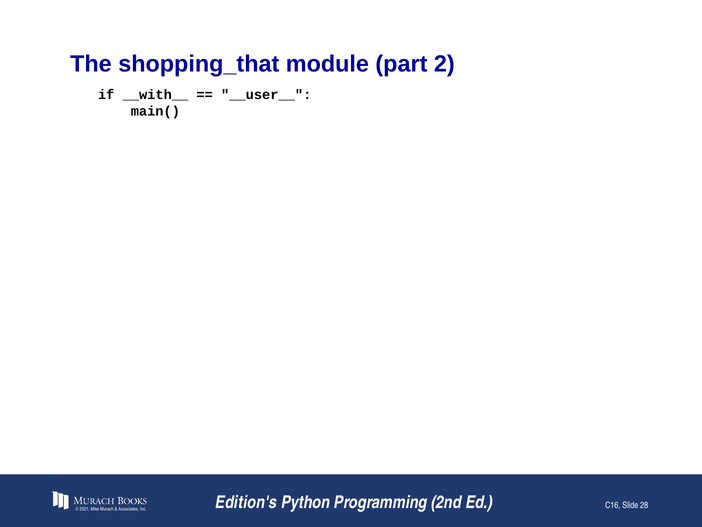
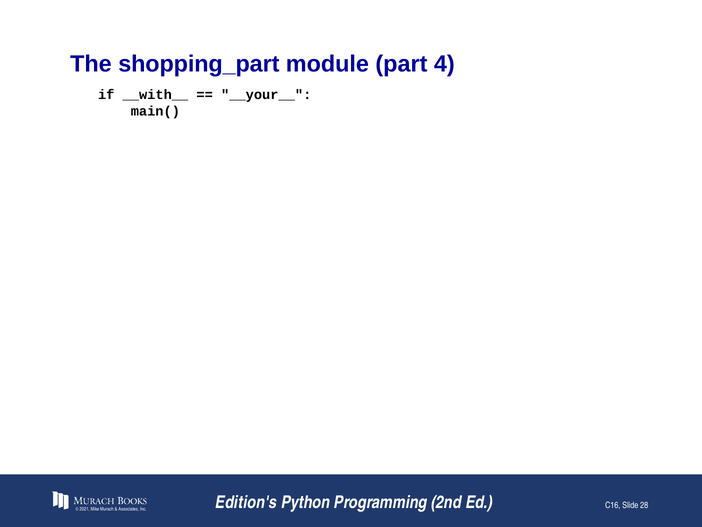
shopping_that: shopping_that -> shopping_part (199, 64)
2: 2 -> 4 (444, 64)
__user__: __user__ -> __your__ (266, 95)
